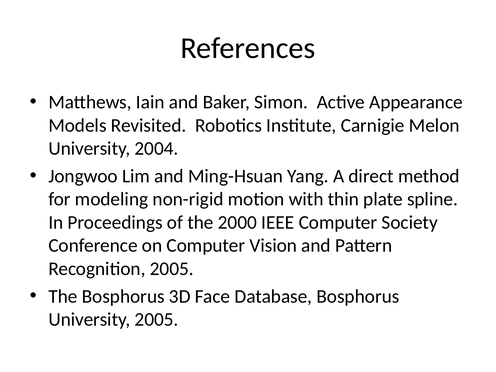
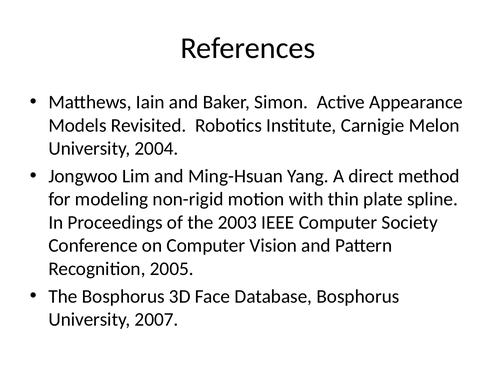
2000: 2000 -> 2003 (237, 222)
University 2005: 2005 -> 2007 (157, 319)
